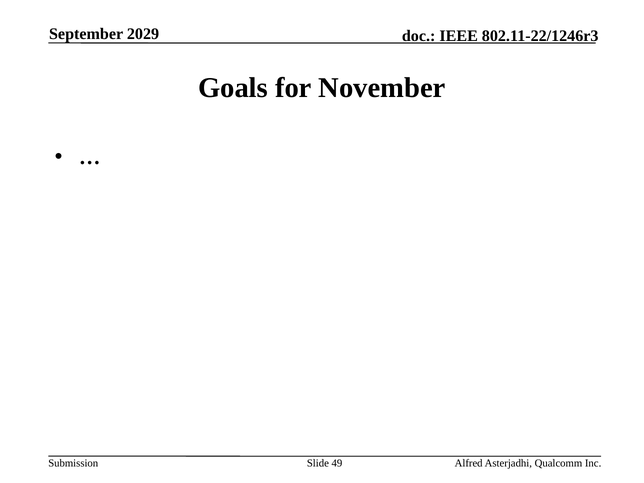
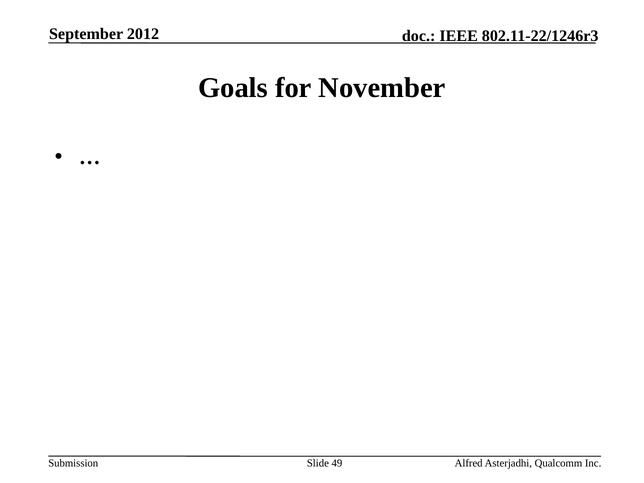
2029: 2029 -> 2012 (143, 34)
